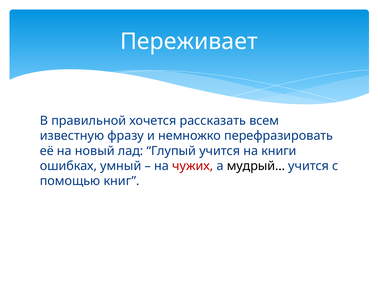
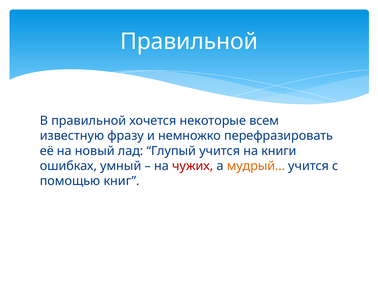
Переживает: Переживает -> Правильной (189, 41)
рассказать: рассказать -> некоторые (213, 121)
мудрый… colour: black -> orange (256, 166)
